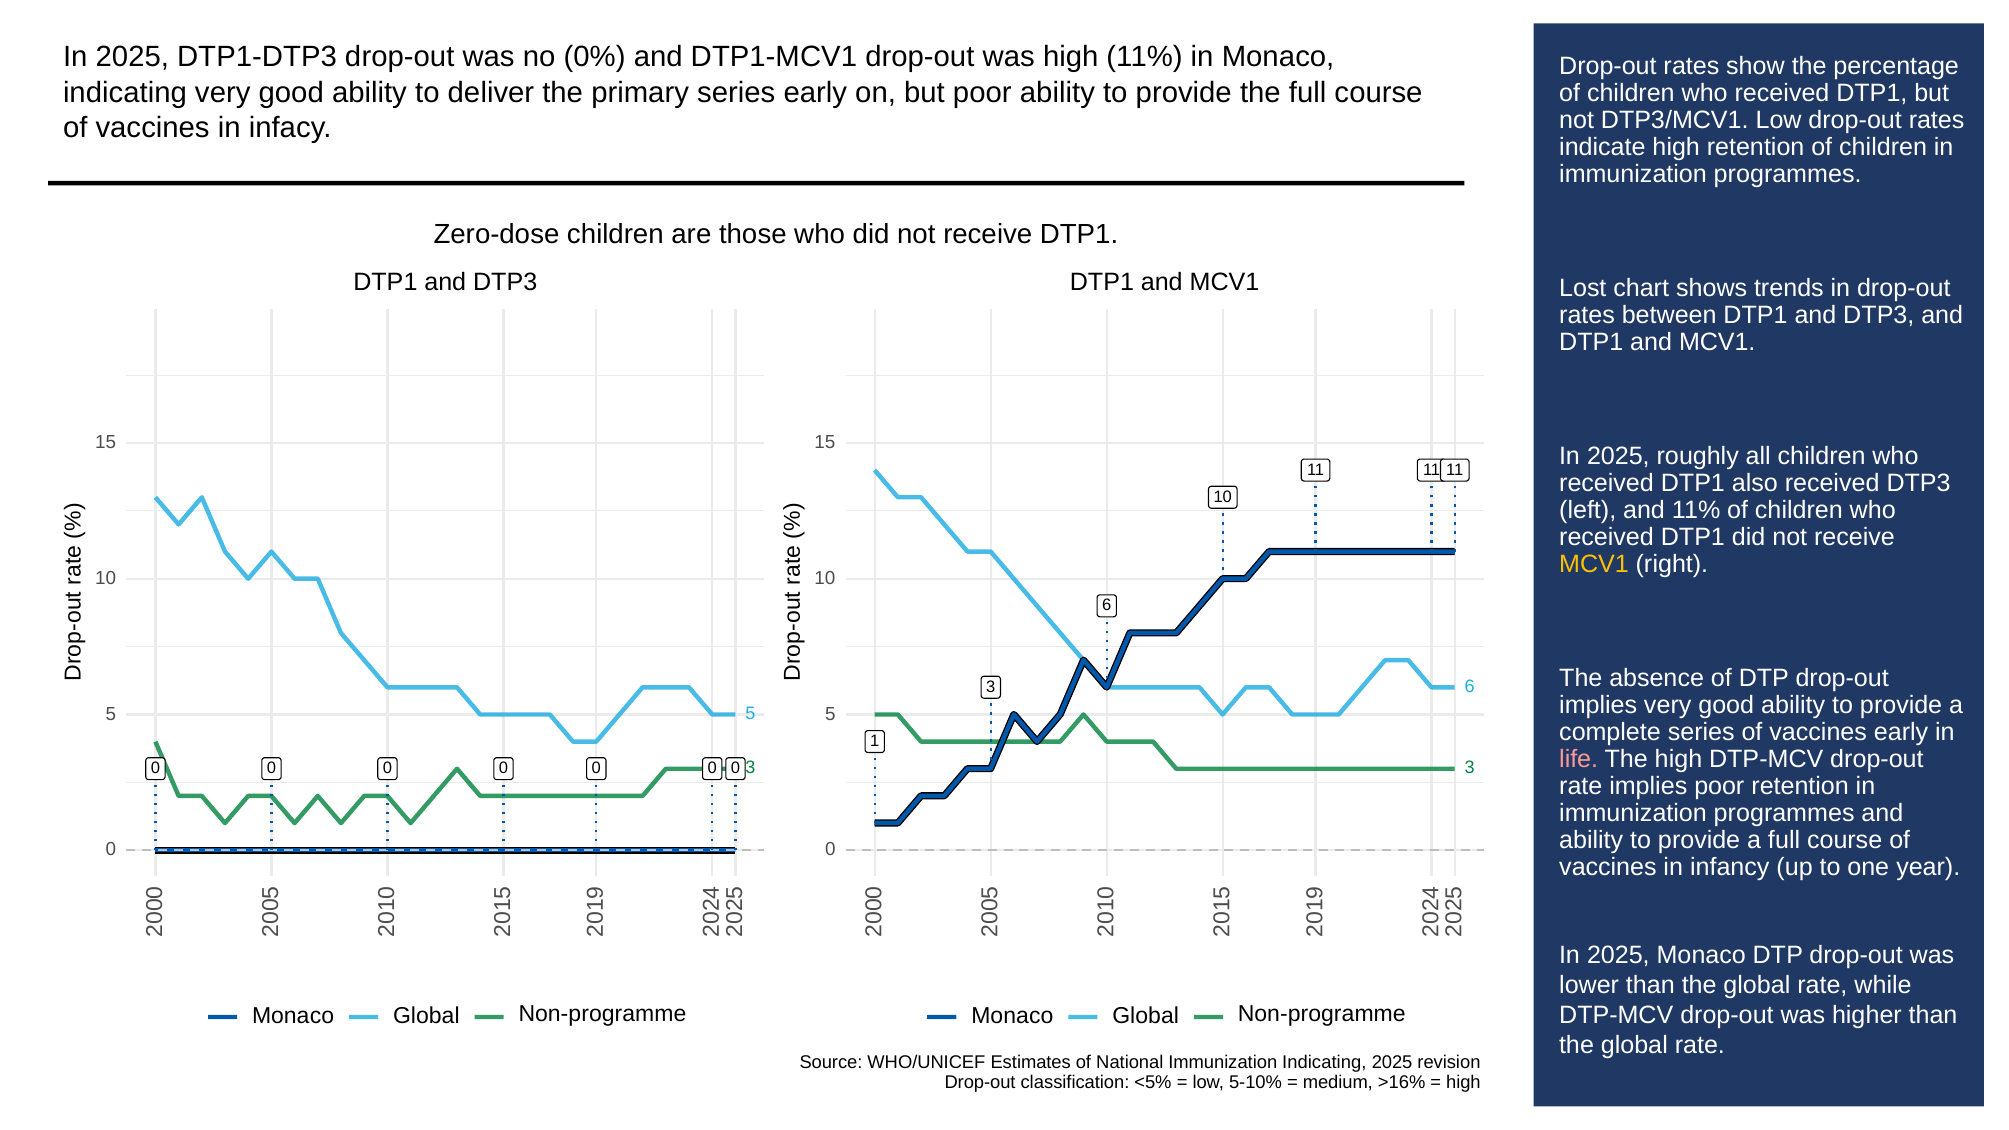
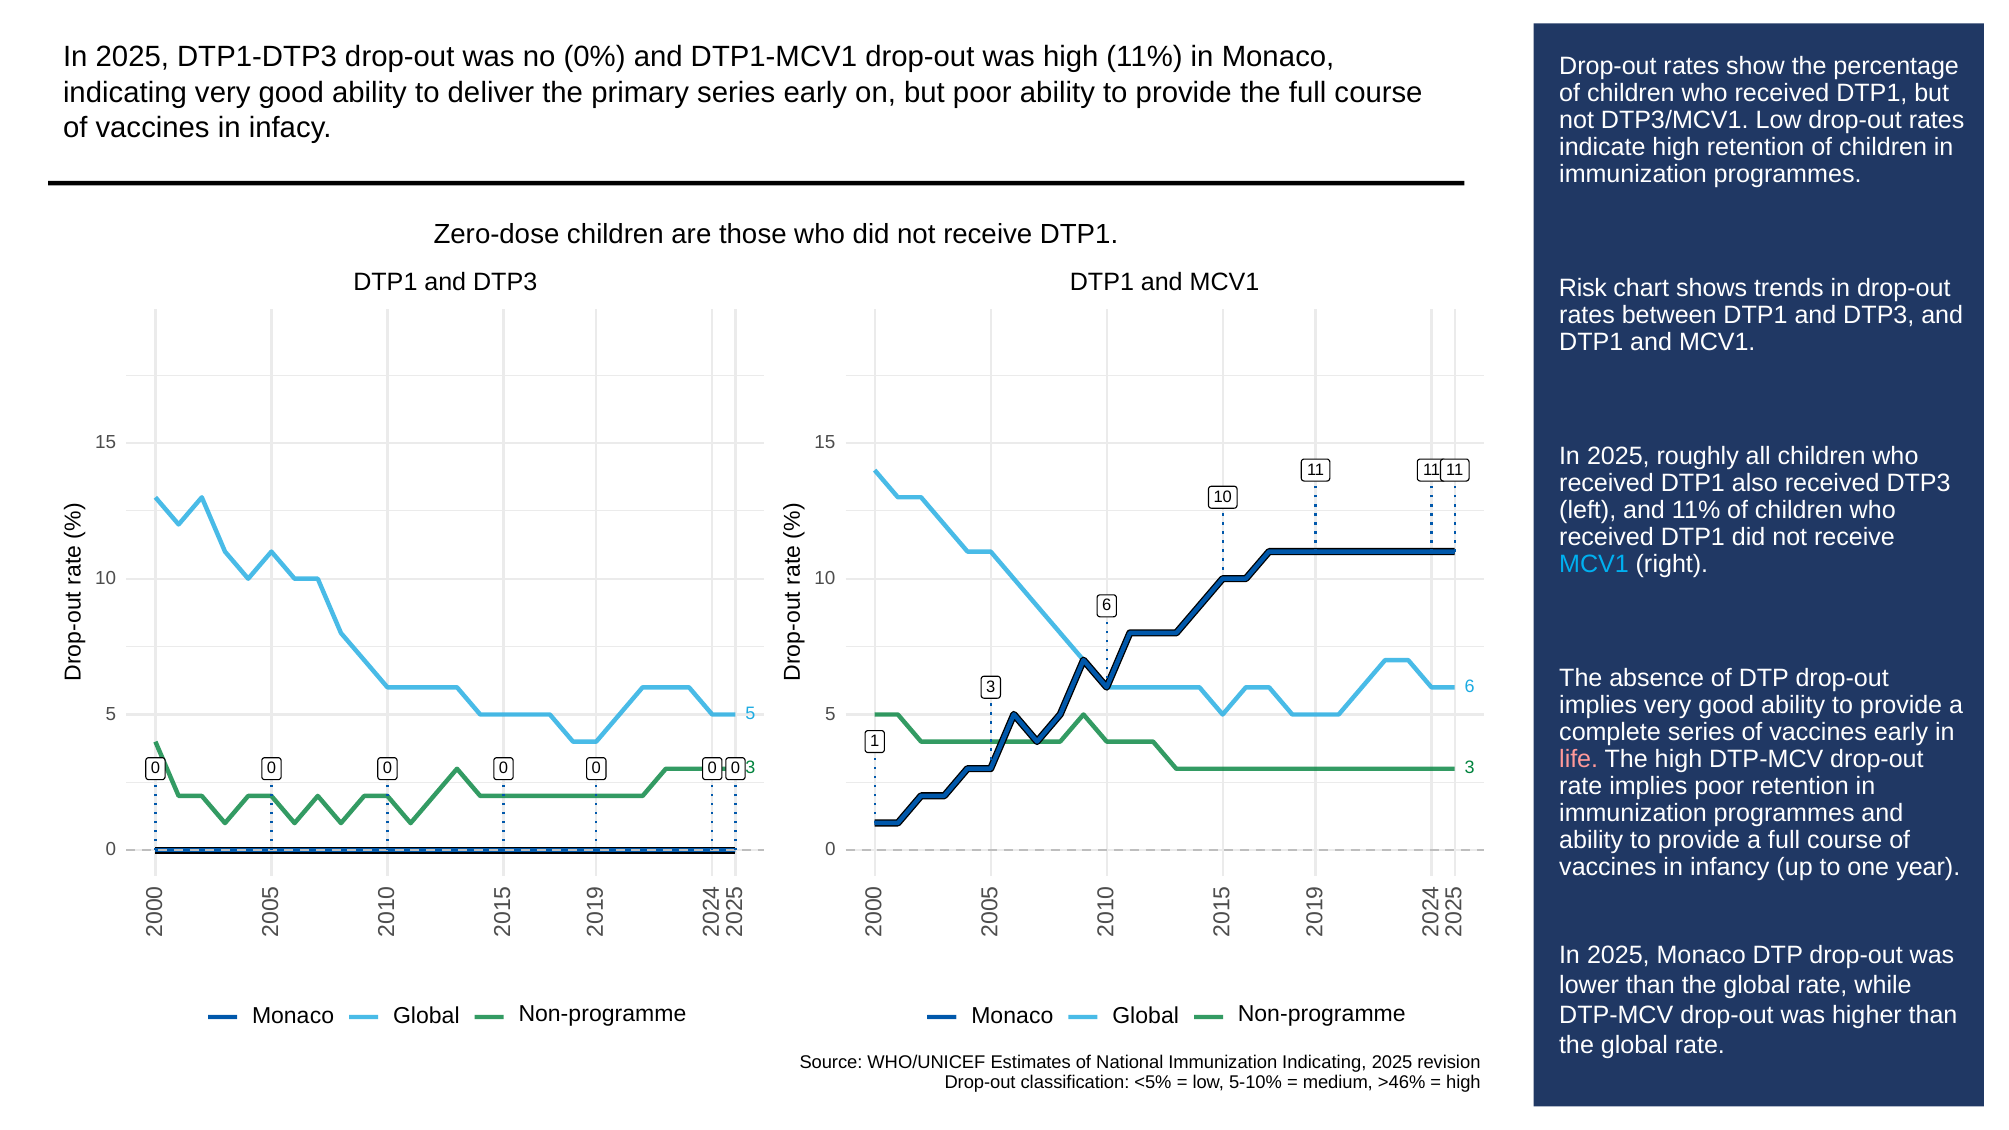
Lost: Lost -> Risk (1583, 288)
MCV1 colour: yellow -> light blue (1594, 564)
>16%: >16% -> >46% (1402, 1082)
